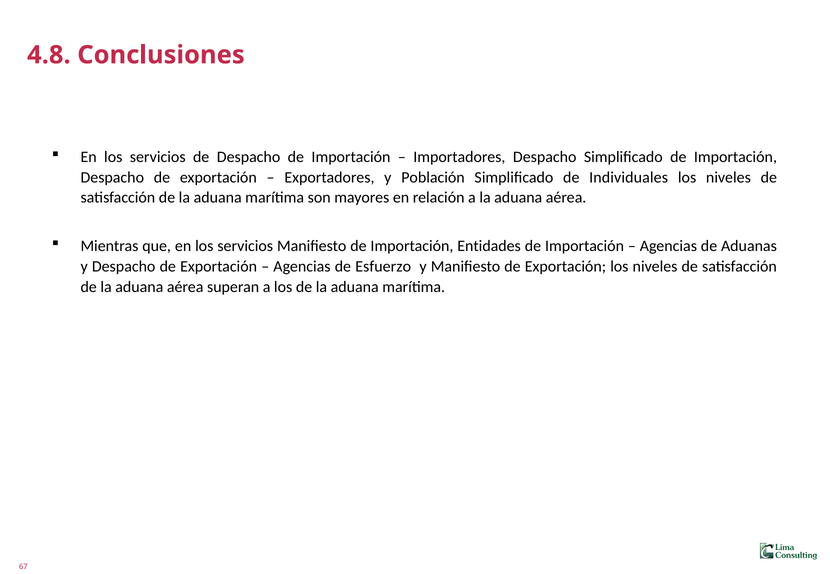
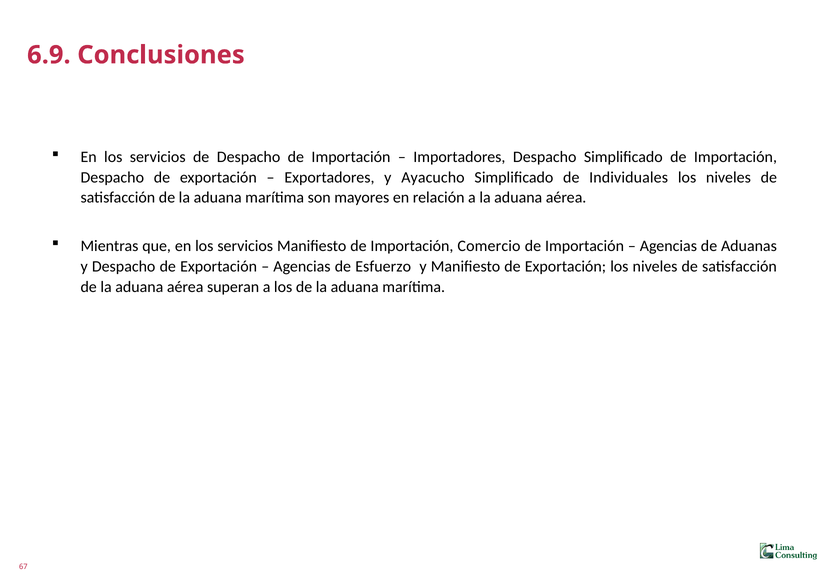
4.8: 4.8 -> 6.9 (49, 55)
Población: Población -> Ayacucho (433, 177)
Entidades: Entidades -> Comercio (489, 246)
